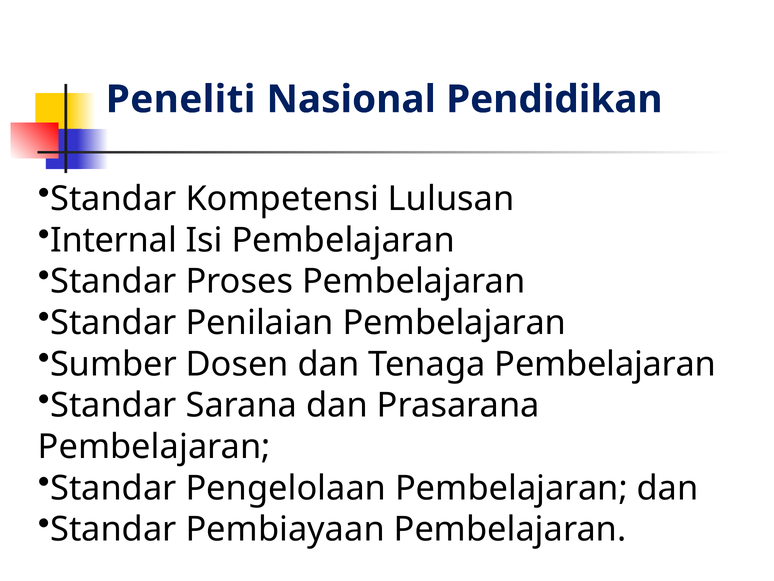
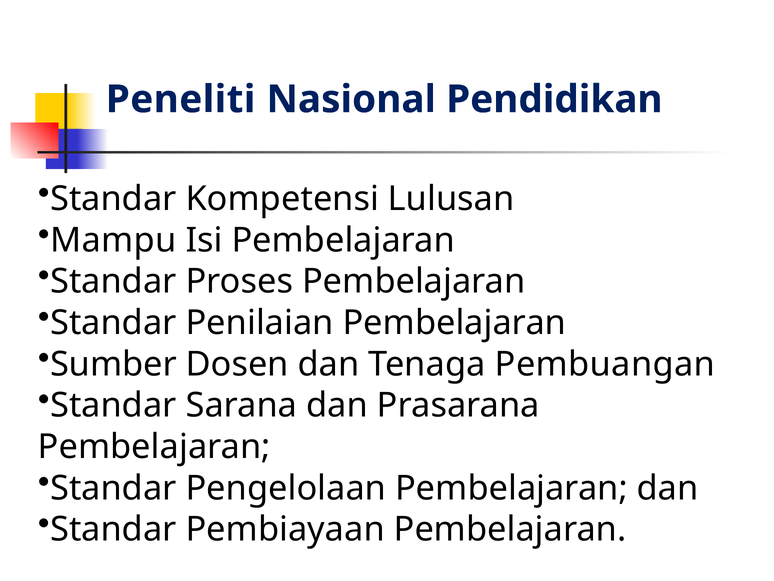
Internal: Internal -> Mampu (113, 240)
Tenaga Pembelajaran: Pembelajaran -> Pembuangan (605, 364)
